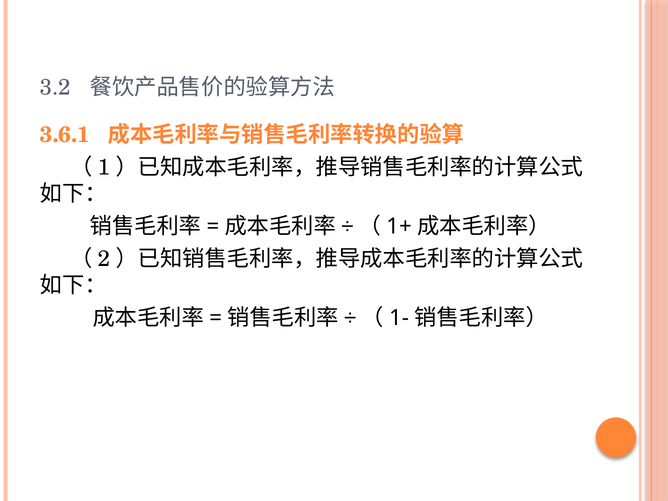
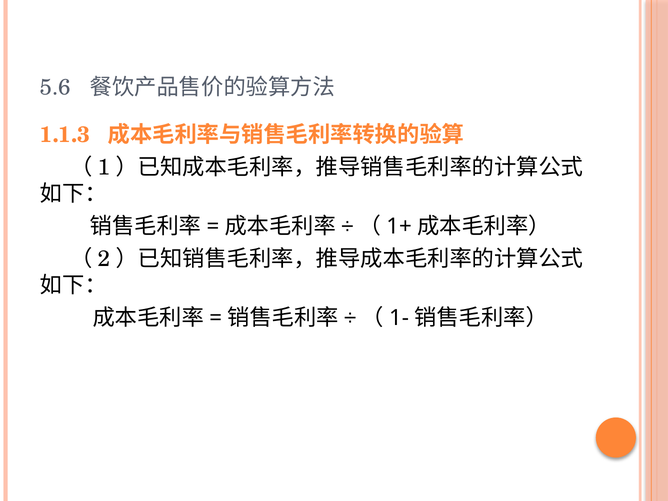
3.2: 3.2 -> 5.6 (55, 87)
3.6.1: 3.6.1 -> 1.1.3 (65, 135)
